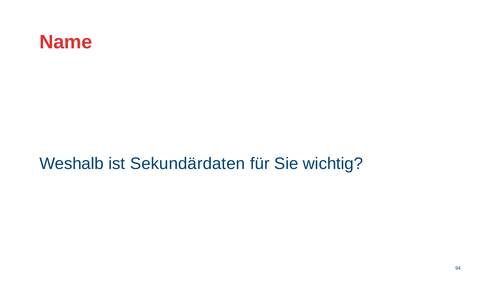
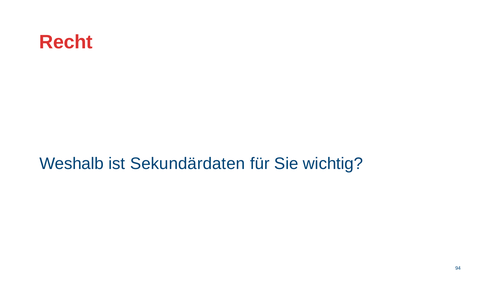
Name: Name -> Recht (66, 42)
